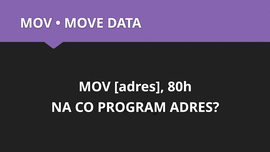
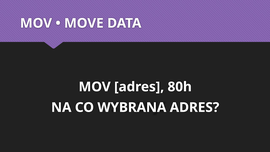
PROGRAM: PROGRAM -> WYBRANA (132, 107)
